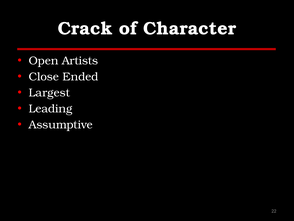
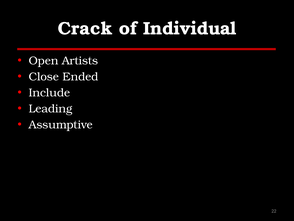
Character: Character -> Individual (190, 28)
Largest: Largest -> Include (49, 93)
